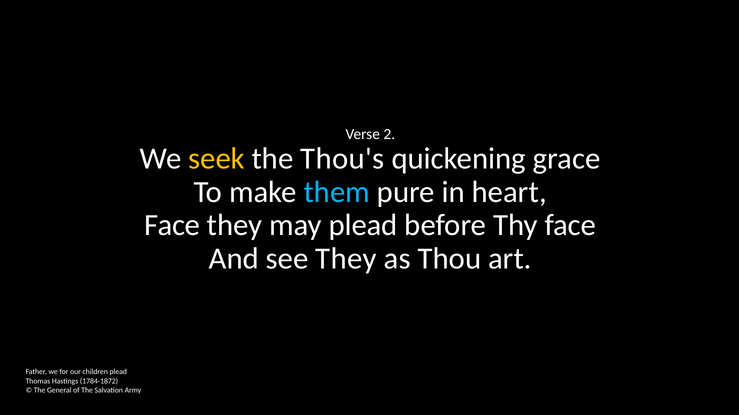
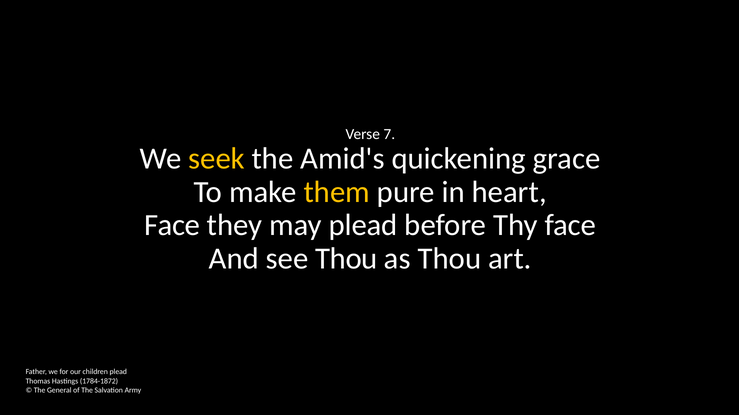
2: 2 -> 7 (389, 134)
Thou's: Thou's -> Amid's (342, 159)
them colour: light blue -> yellow (337, 192)
see They: They -> Thou (346, 259)
